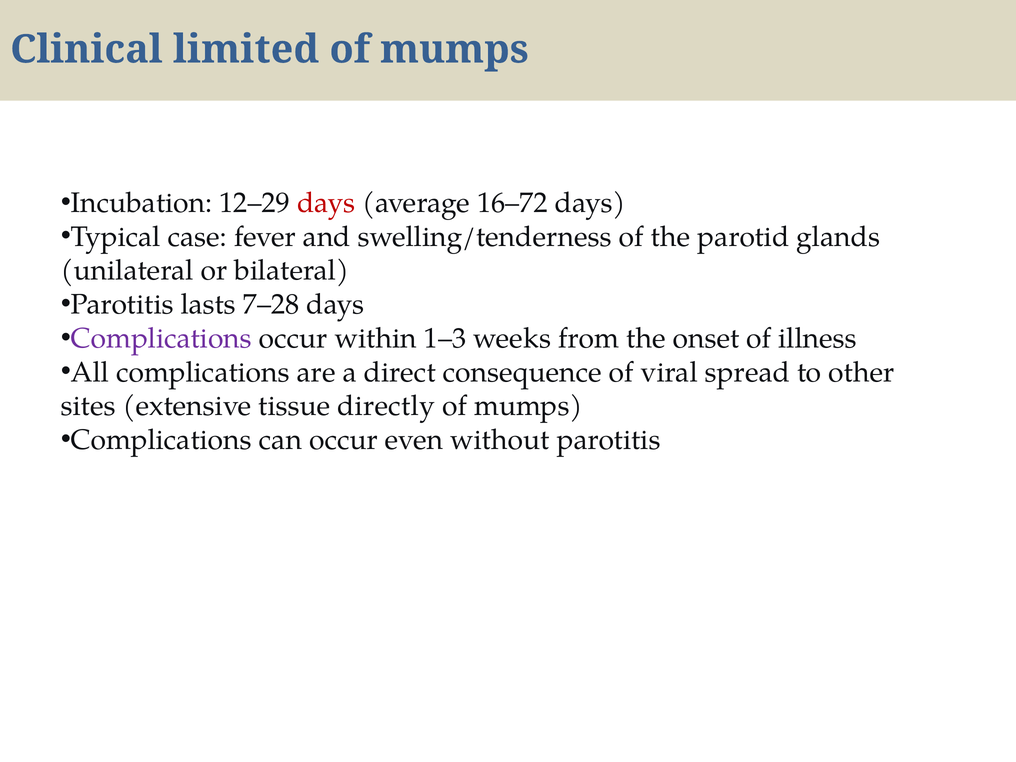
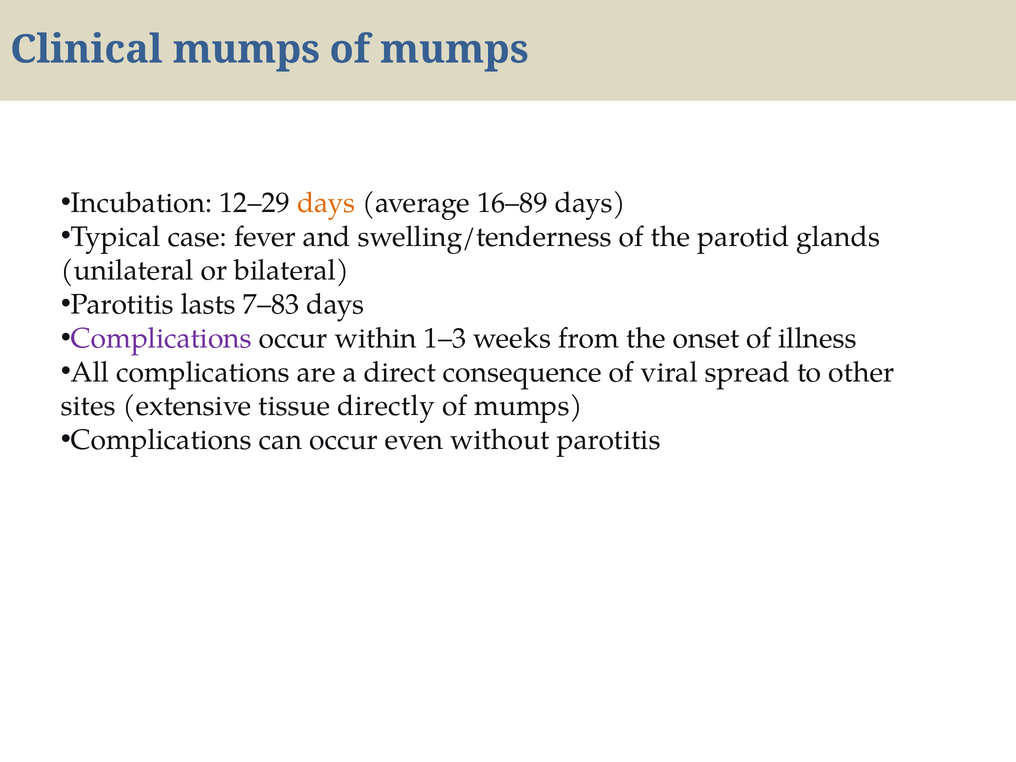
Clinical limited: limited -> mumps (246, 49)
days colour: red -> orange (326, 203)
16–72: 16–72 -> 16–89 (512, 203)
7–28: 7–28 -> 7–83 (271, 304)
